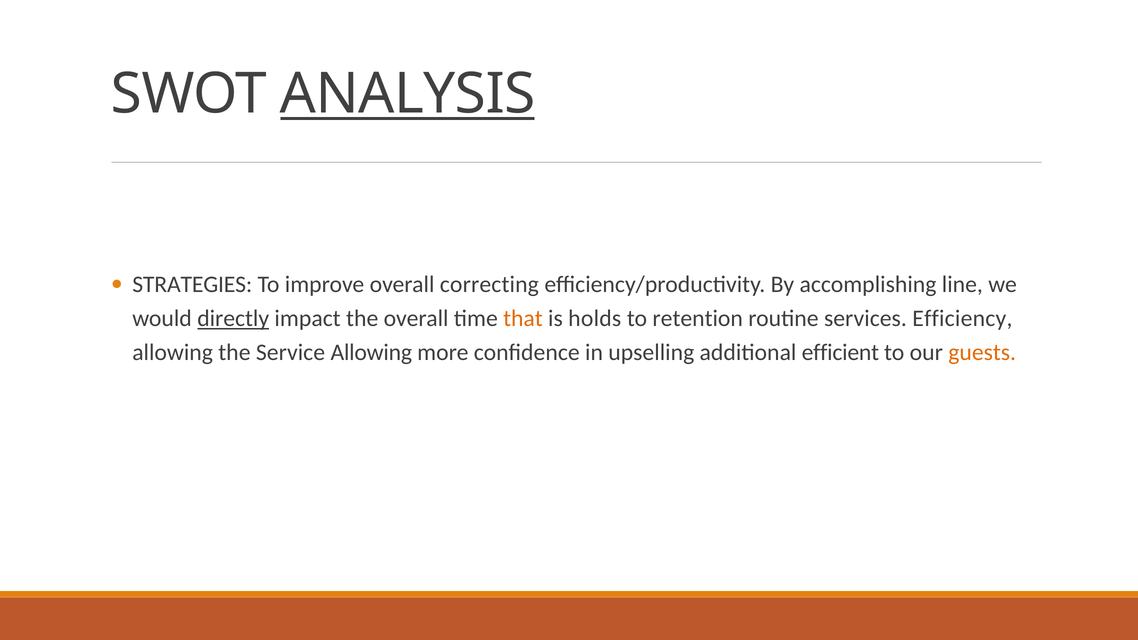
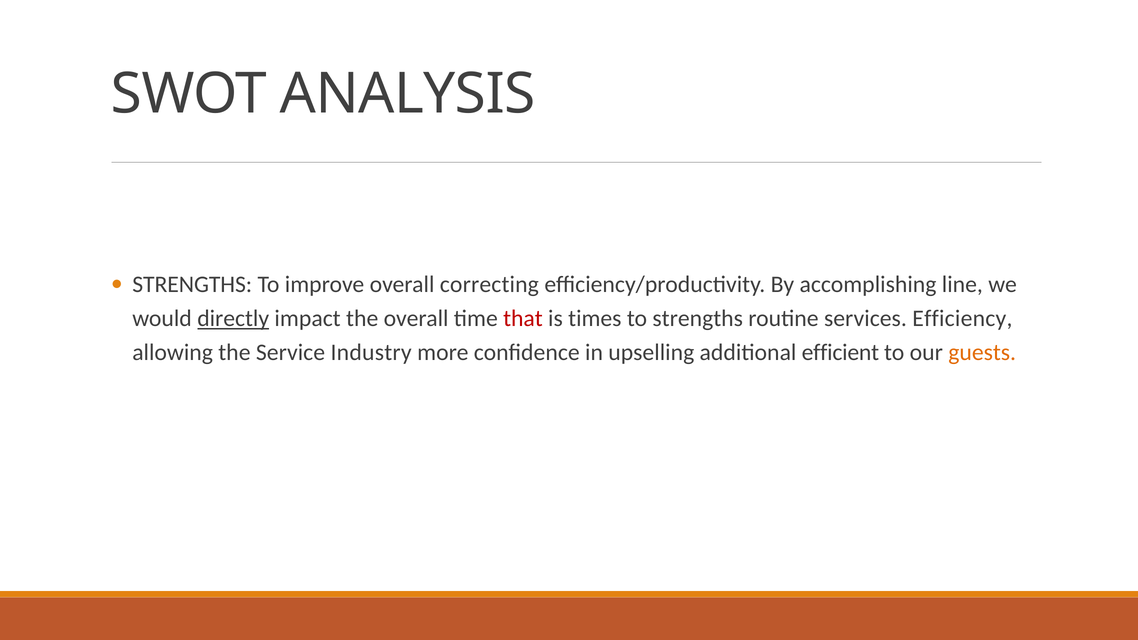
ANALYSIS underline: present -> none (408, 94)
STRATEGIES: STRATEGIES -> STRENGTHS (192, 284)
that colour: orange -> red (523, 319)
holds: holds -> times (595, 319)
to retention: retention -> strengths (698, 319)
Service Allowing: Allowing -> Industry (371, 353)
